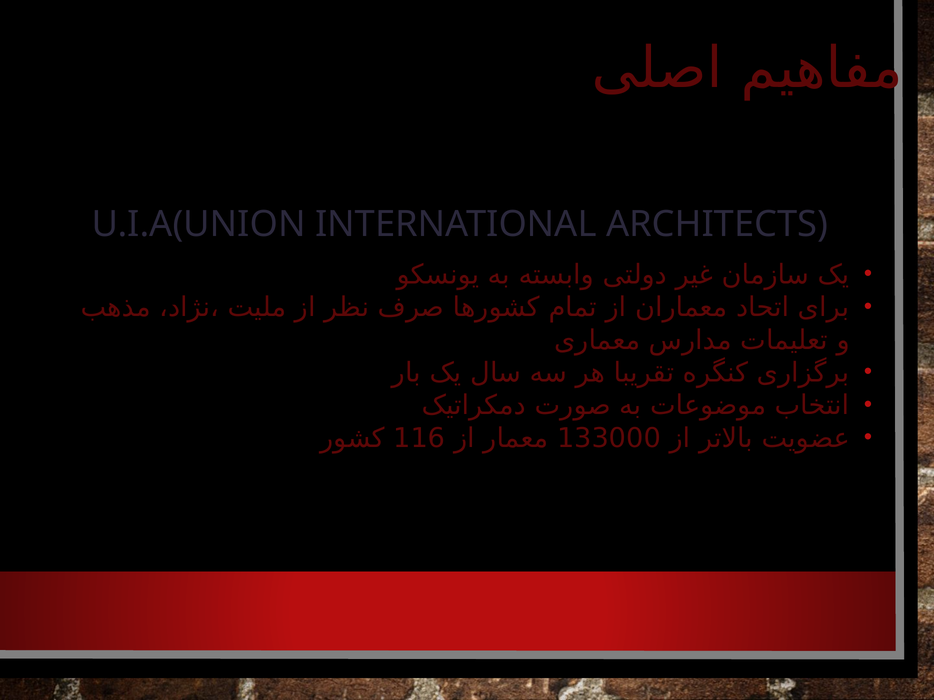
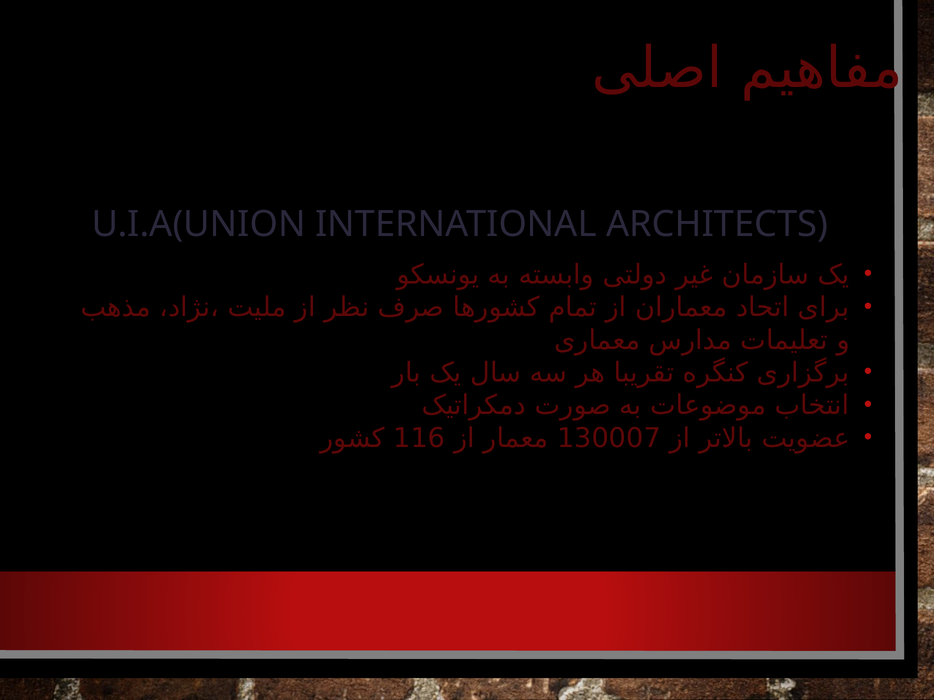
133000: 133000 -> 130007 (609, 438)
